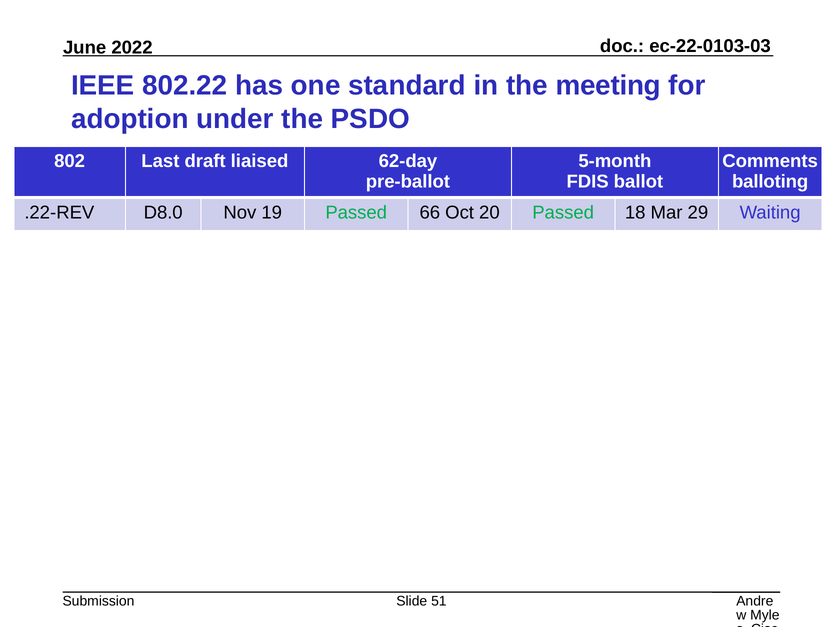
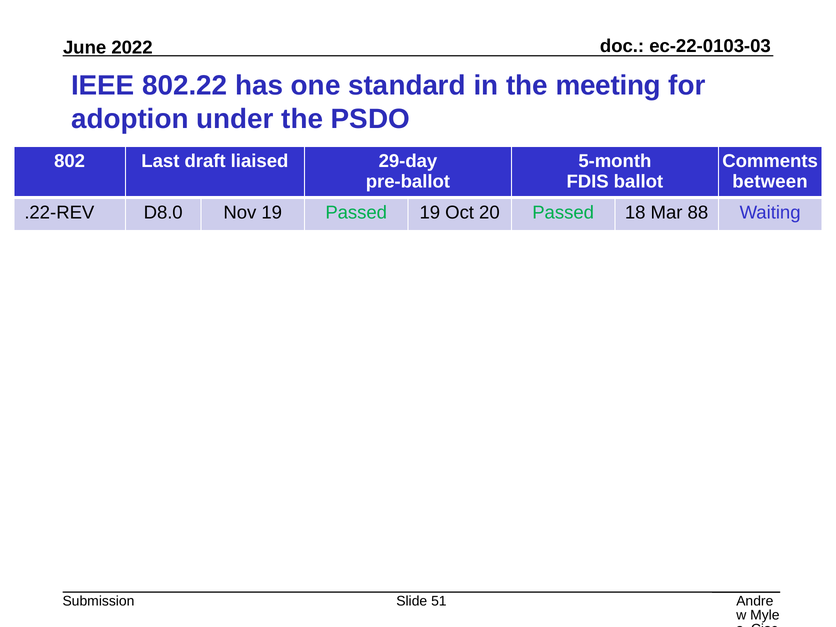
62-day: 62-day -> 29-day (408, 161)
balloting: balloting -> between (770, 182)
Passed 66: 66 -> 19 (430, 212)
29: 29 -> 88 (698, 212)
